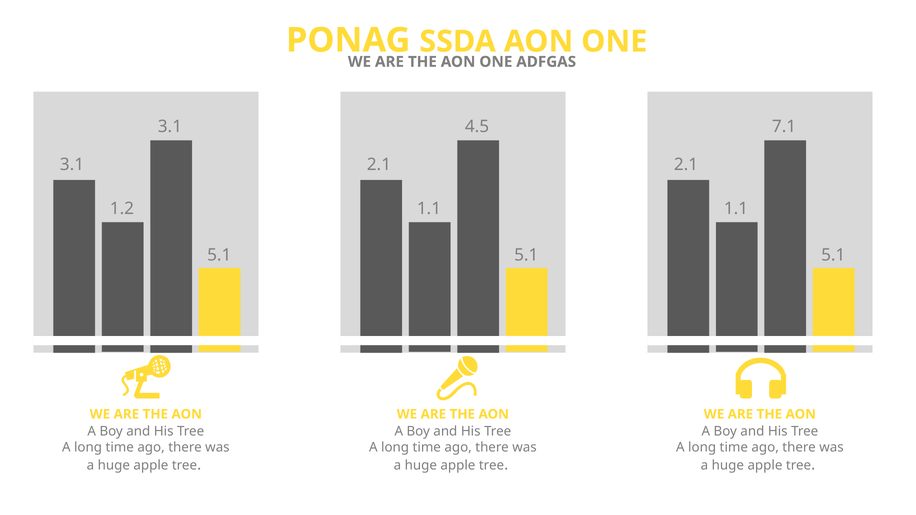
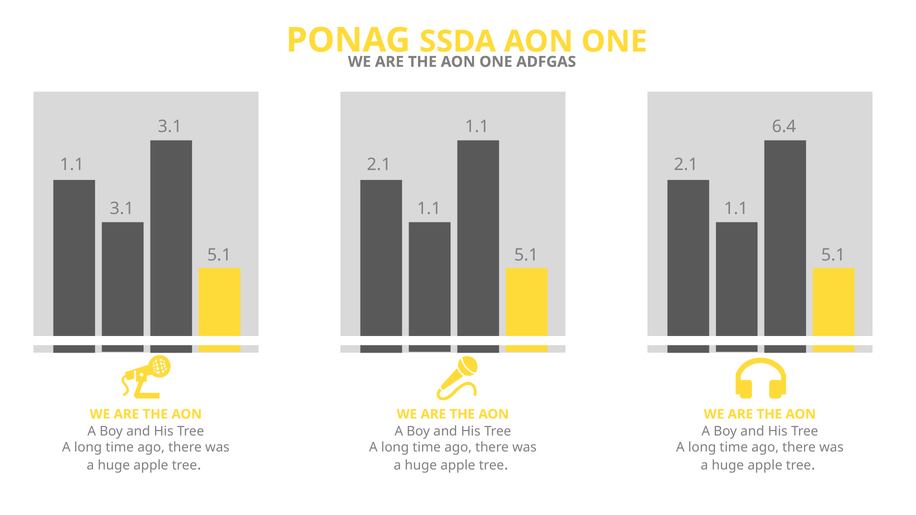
4.5: 4.5 -> 1.1 (477, 127)
7.1: 7.1 -> 6.4 (784, 127)
3.1: 3.1 -> 1.1 (72, 165)
1.2: 1.2 -> 3.1 (122, 208)
